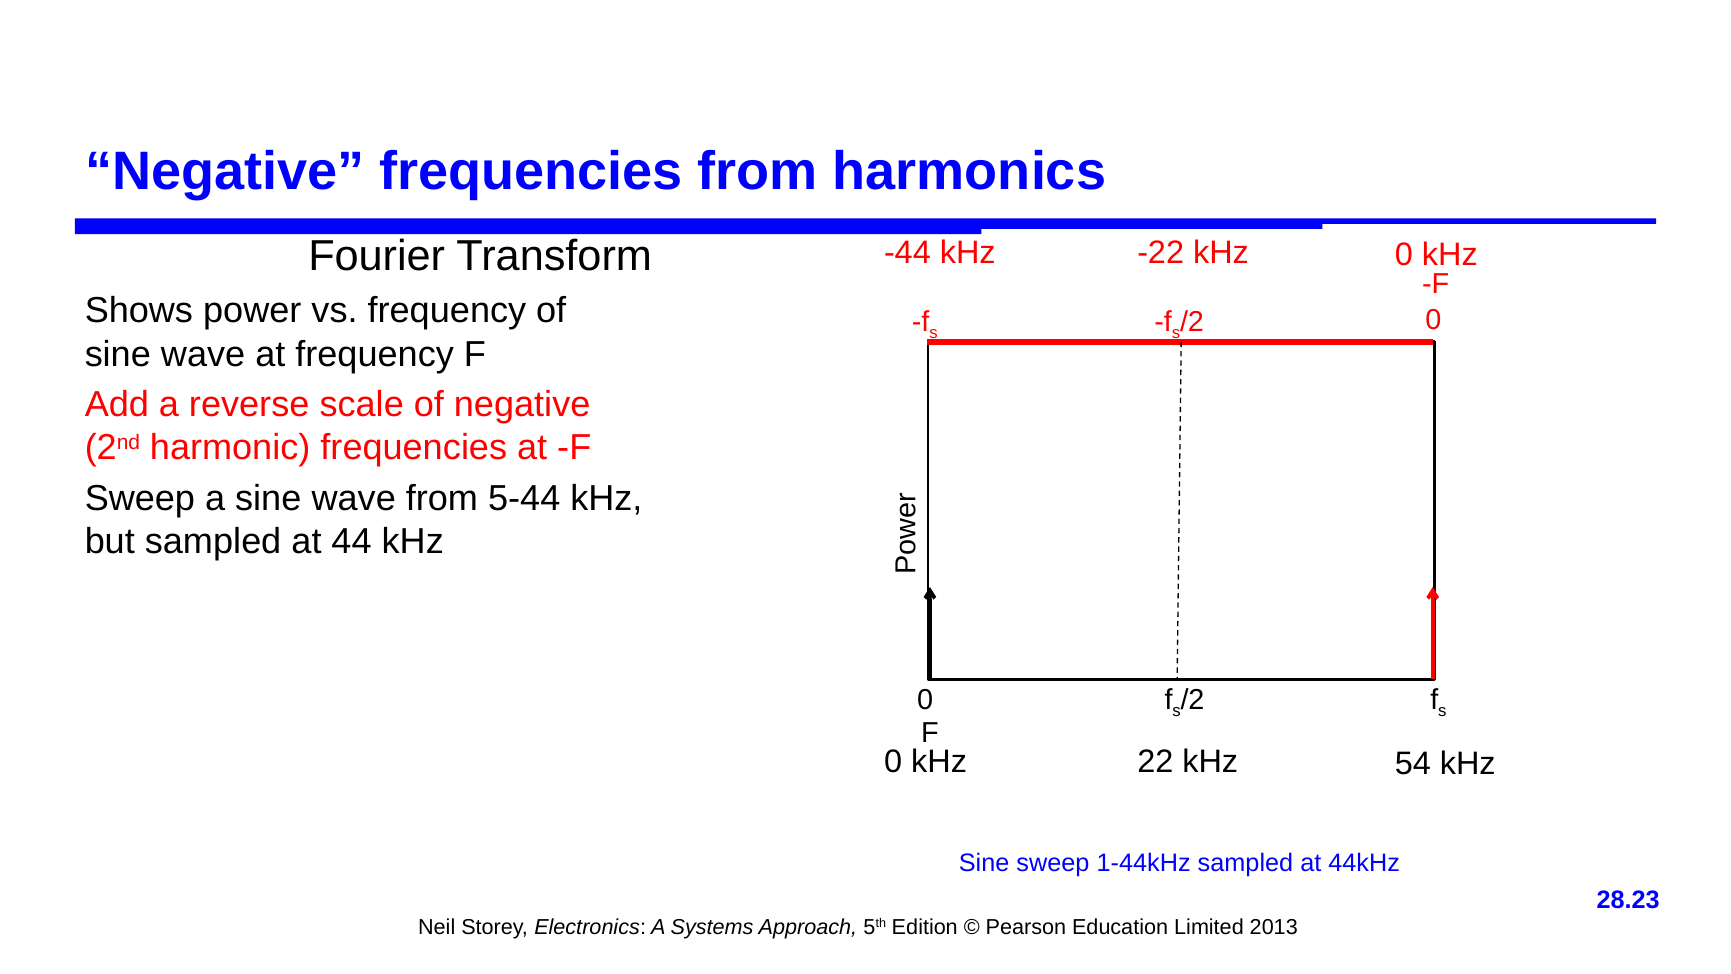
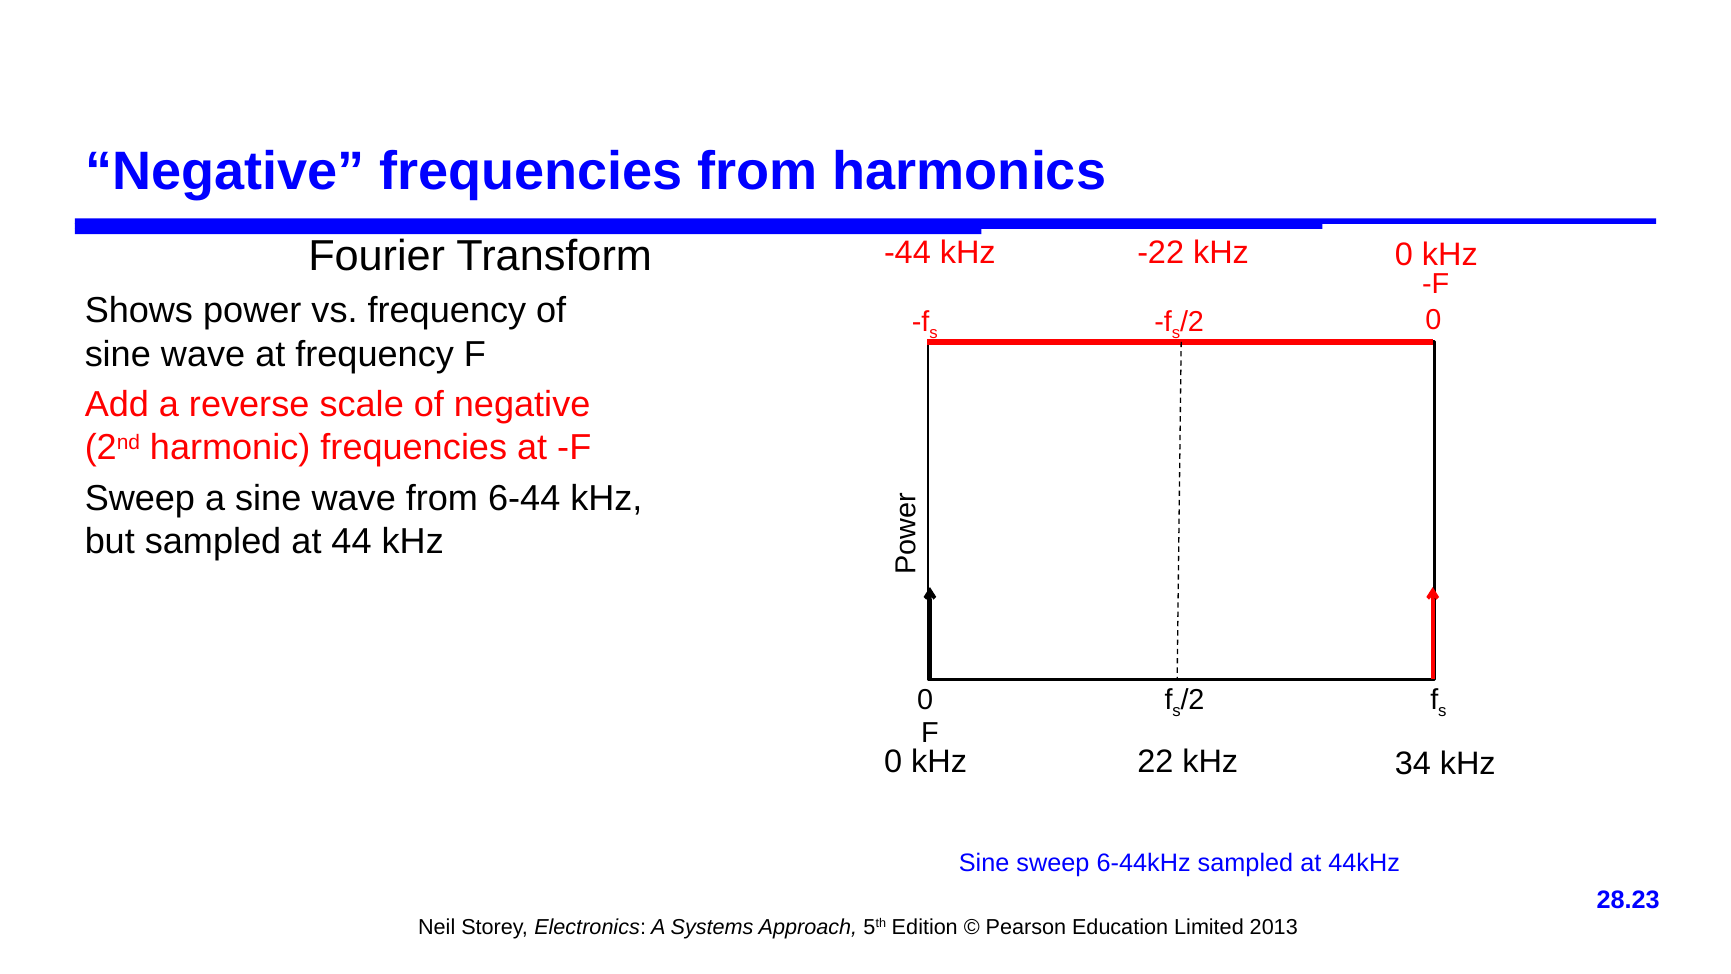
5-44: 5-44 -> 6-44 (524, 498)
54: 54 -> 34 (1413, 763)
1-44kHz: 1-44kHz -> 6-44kHz (1144, 863)
